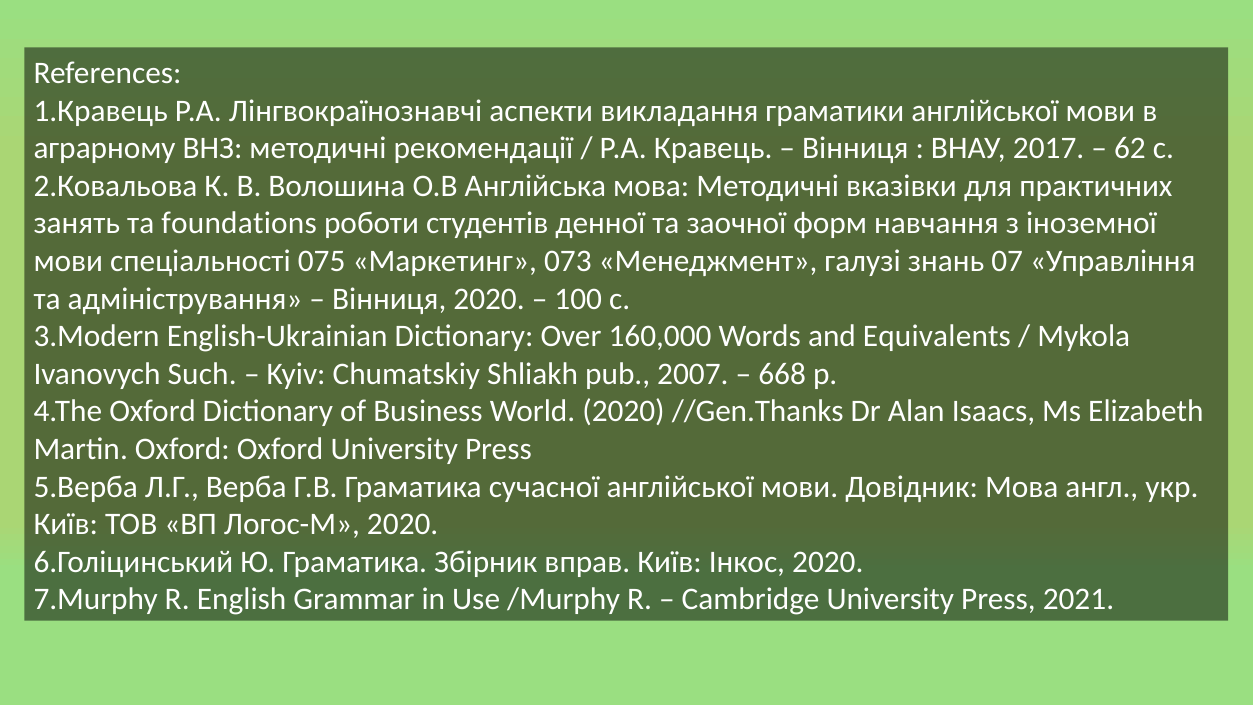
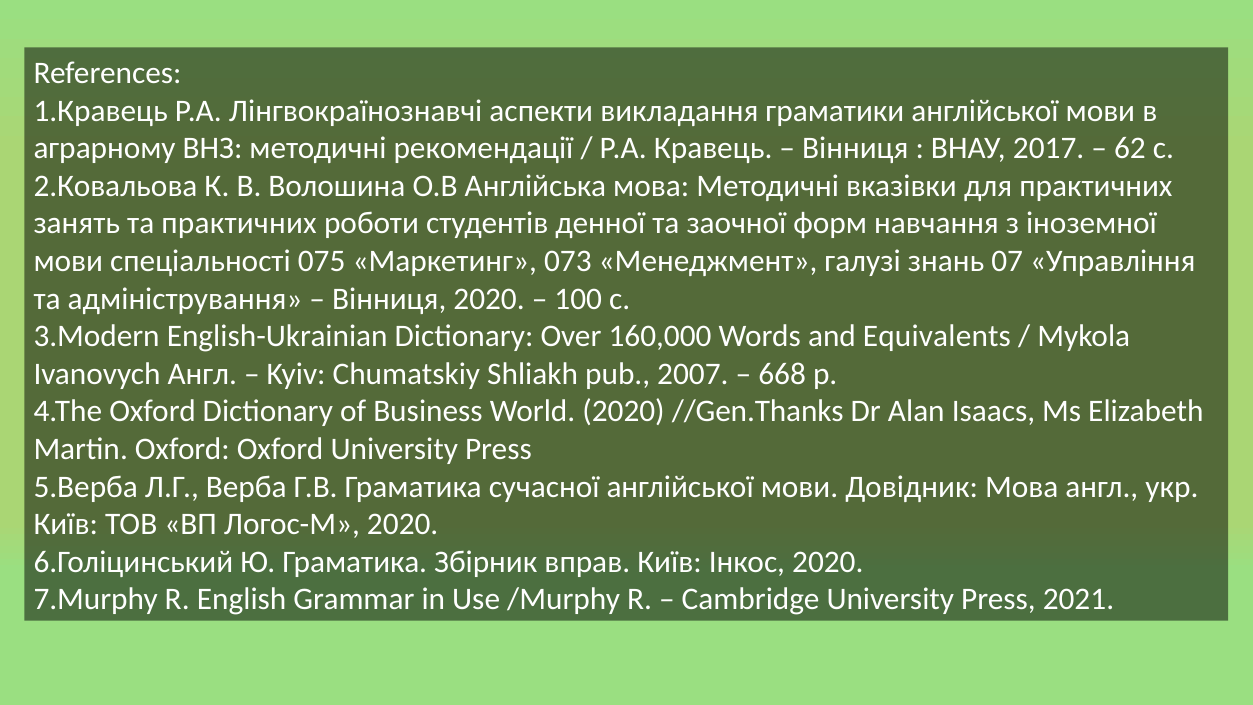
та foundations: foundations -> практичних (239, 223)
Ivanovych Such: Such -> Англ (202, 374)
